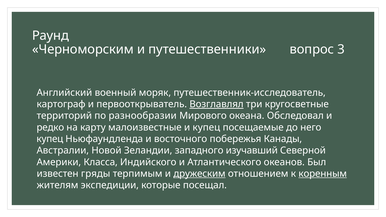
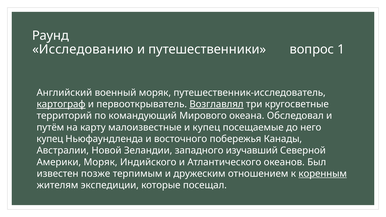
Черноморским: Черноморским -> Исследованию (83, 50)
3: 3 -> 1 (341, 50)
картограф underline: none -> present (61, 104)
разнообразии: разнообразии -> командующий (143, 116)
редко: редко -> путём (50, 127)
Америки Класса: Класса -> Моряк (101, 162)
гряды: гряды -> позже (96, 174)
дружеским underline: present -> none (199, 174)
